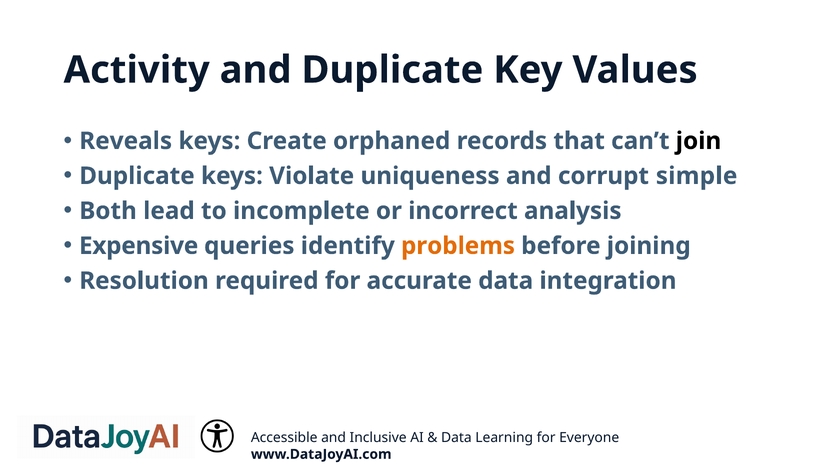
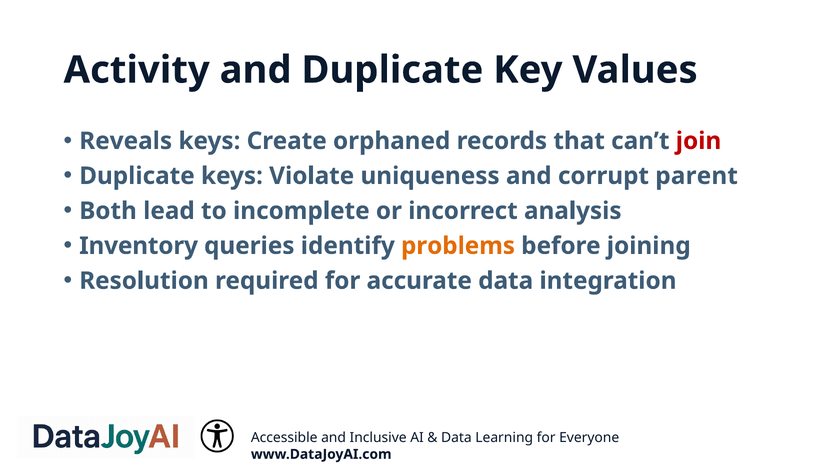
join colour: black -> red (699, 141)
simple: simple -> parent (697, 176)
Expensive: Expensive -> Inventory (139, 246)
